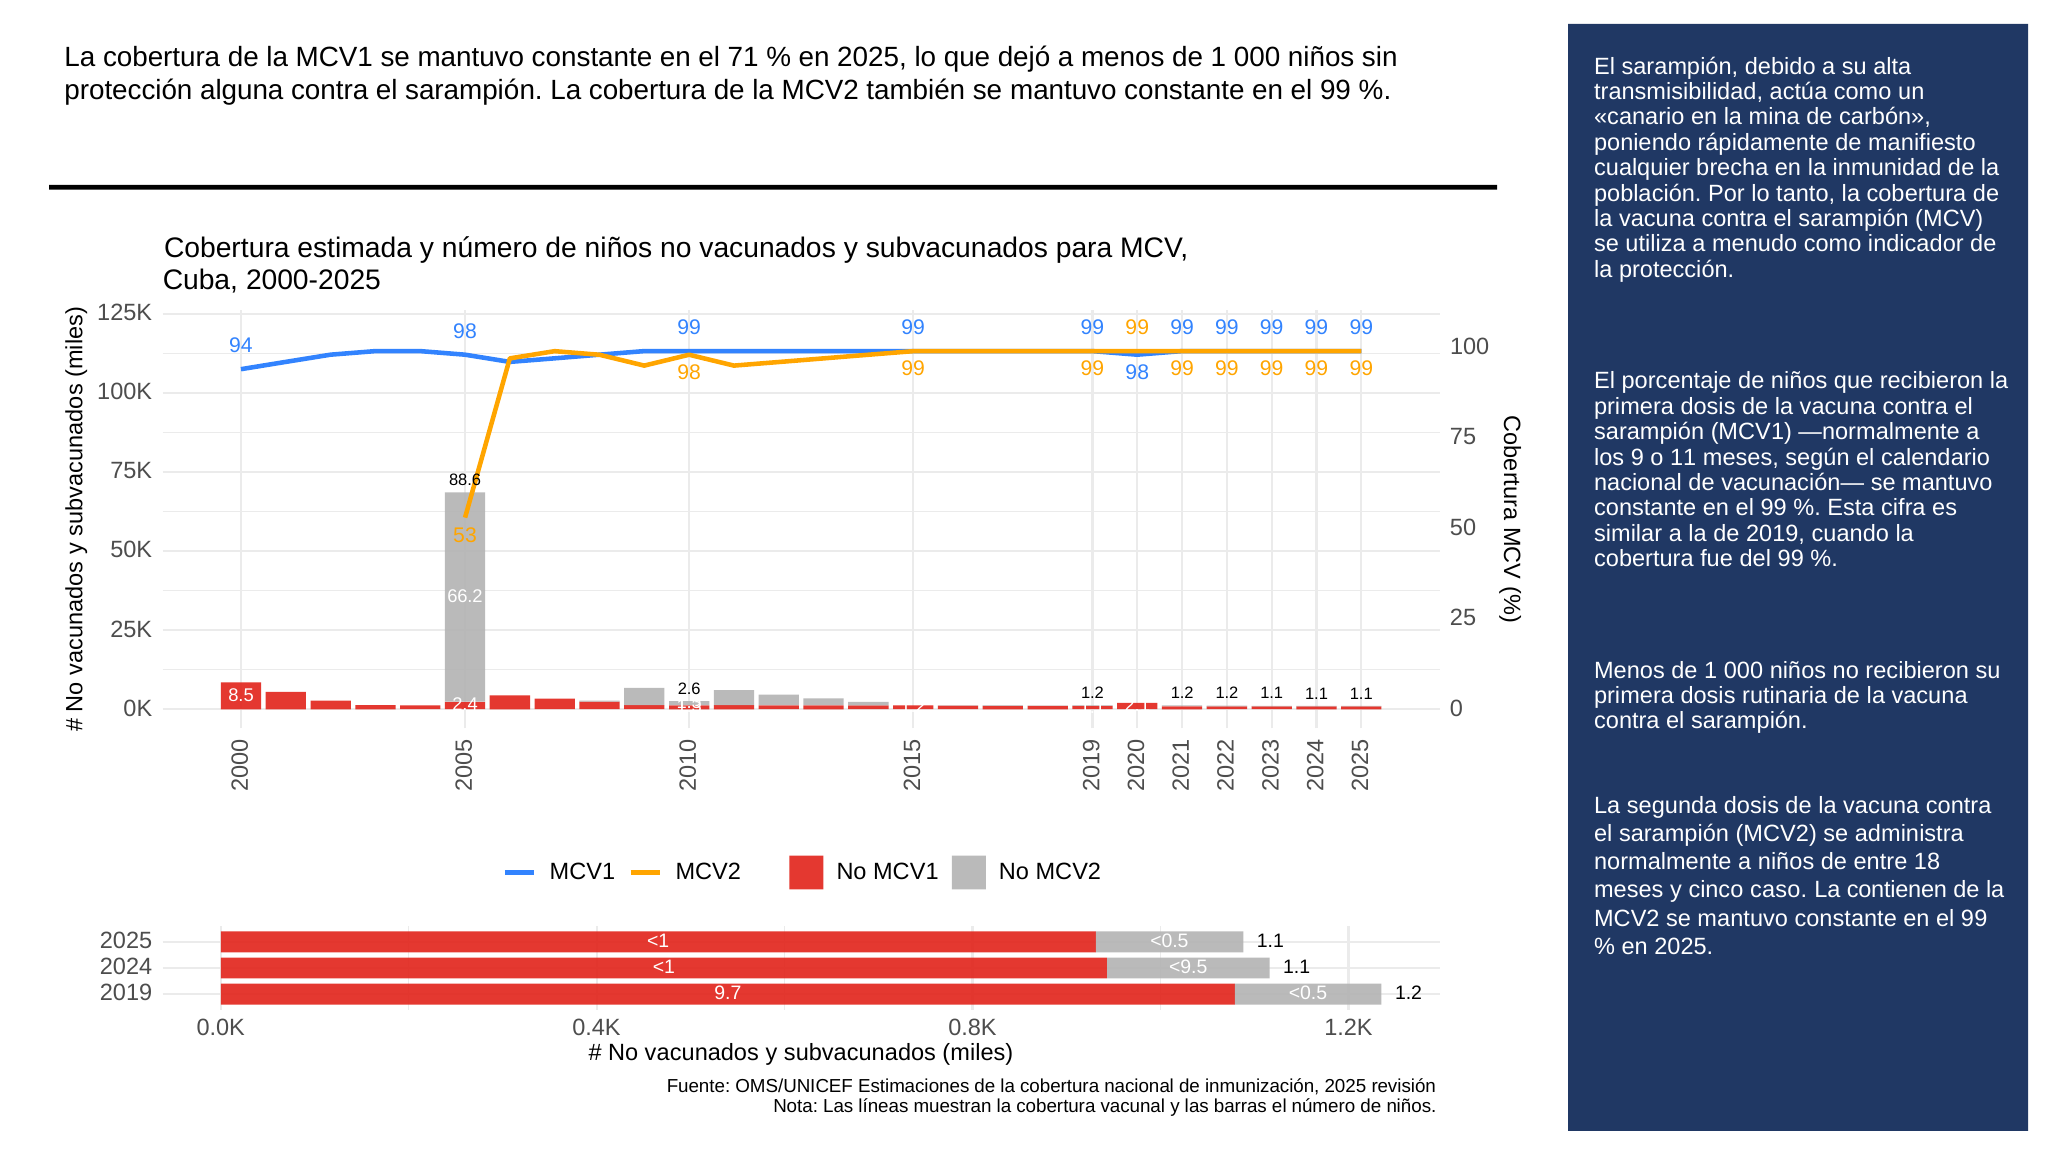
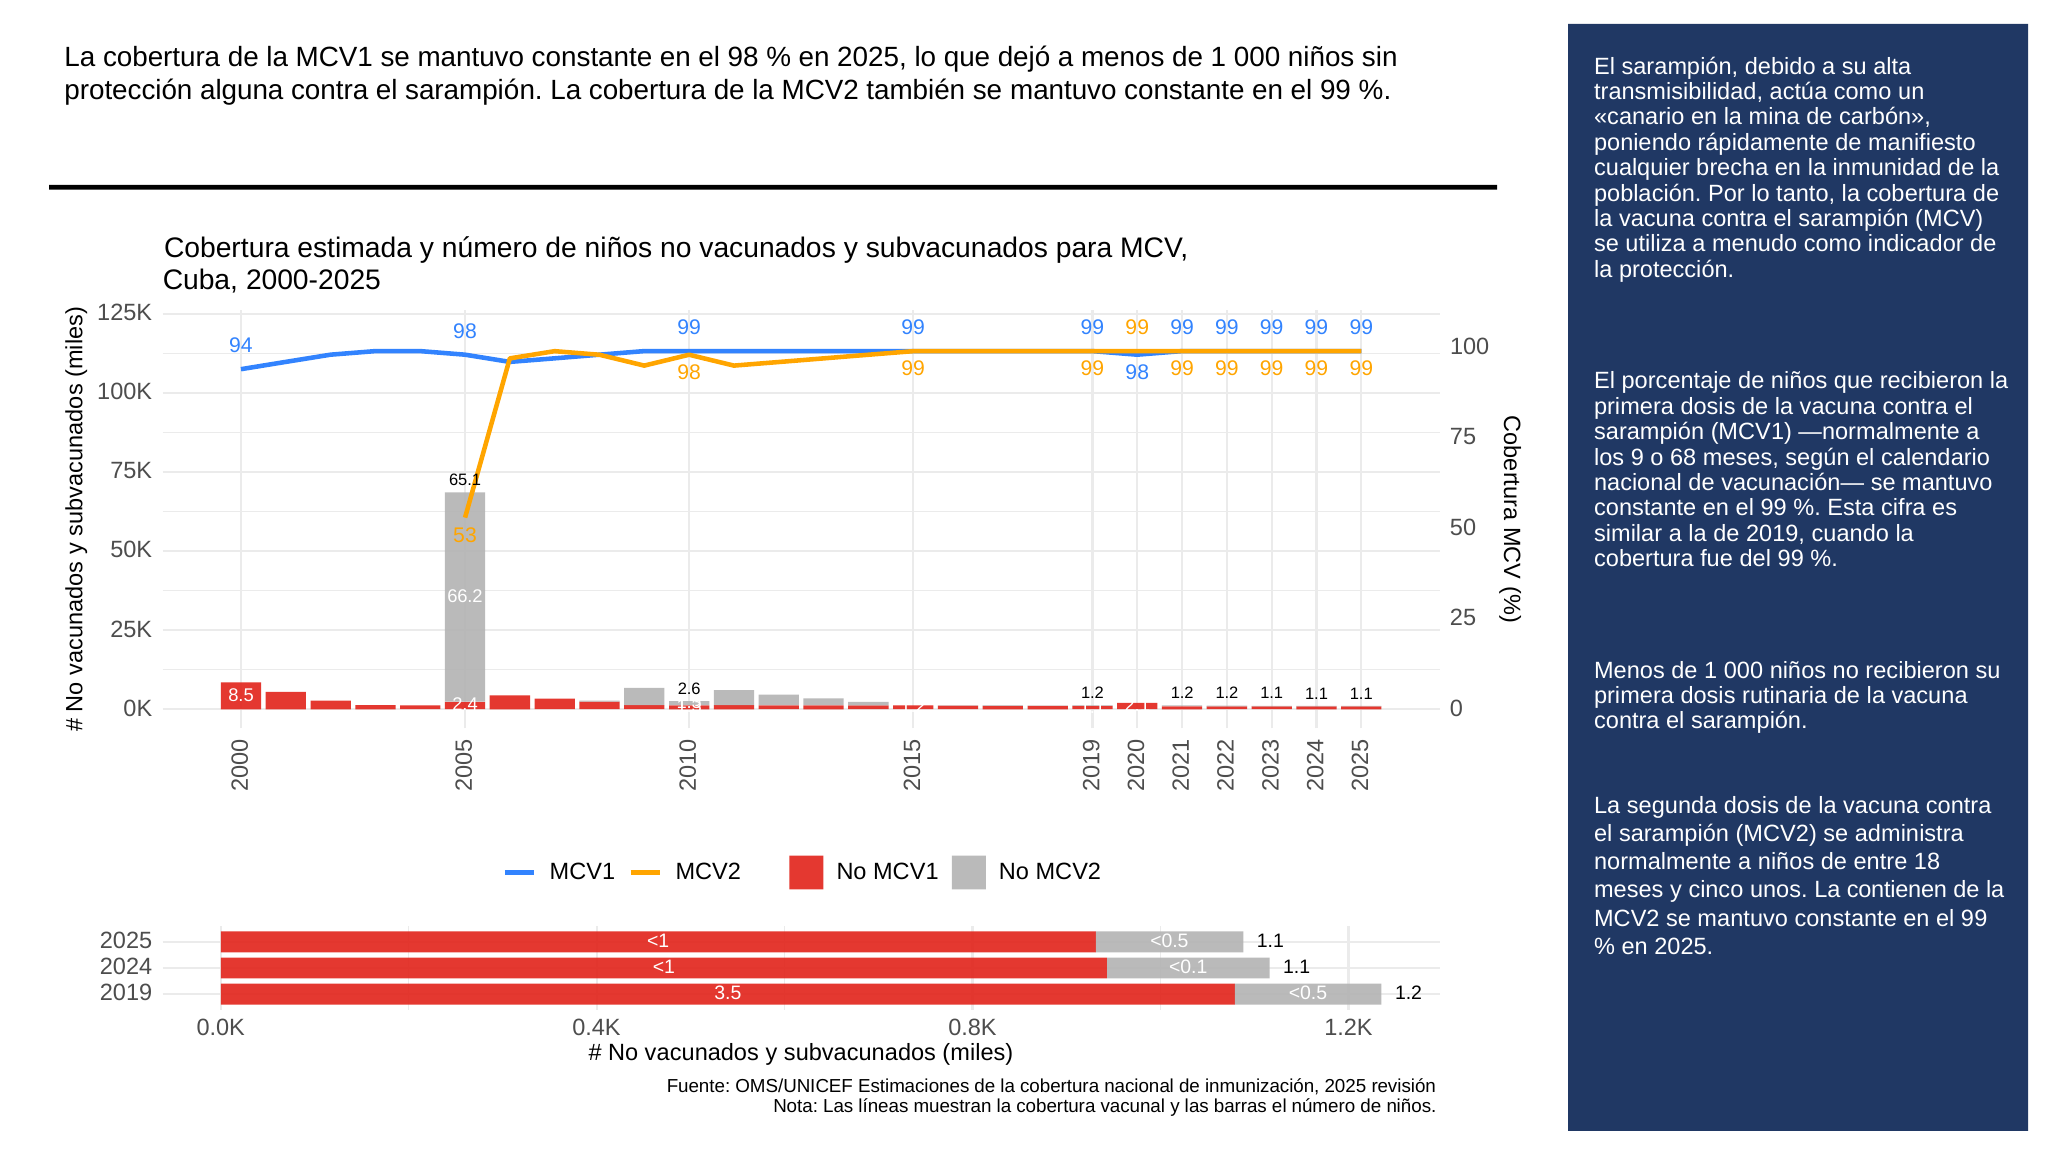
el 71: 71 -> 98 (743, 57)
11: 11 -> 68 (1683, 457)
88.6: 88.6 -> 65.1 (465, 480)
caso: caso -> unos (1779, 890)
<9.5: <9.5 -> <0.1 (1188, 968)
9.7: 9.7 -> 3.5 (728, 994)
